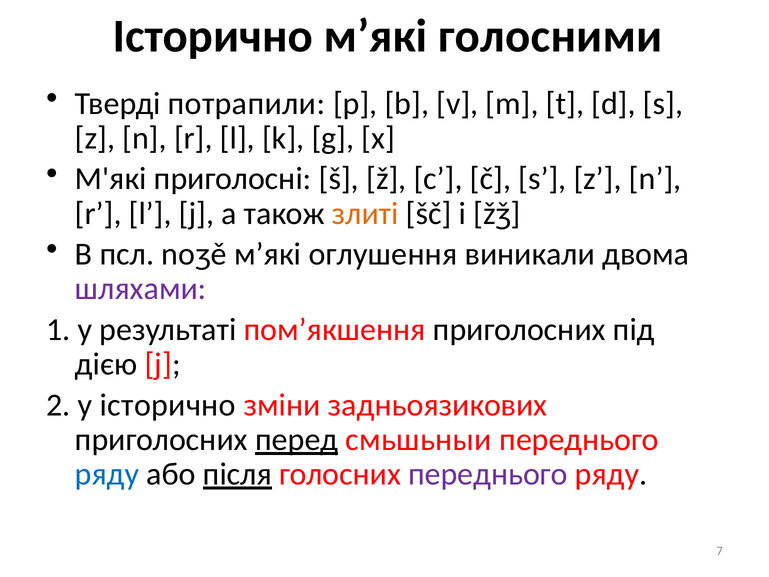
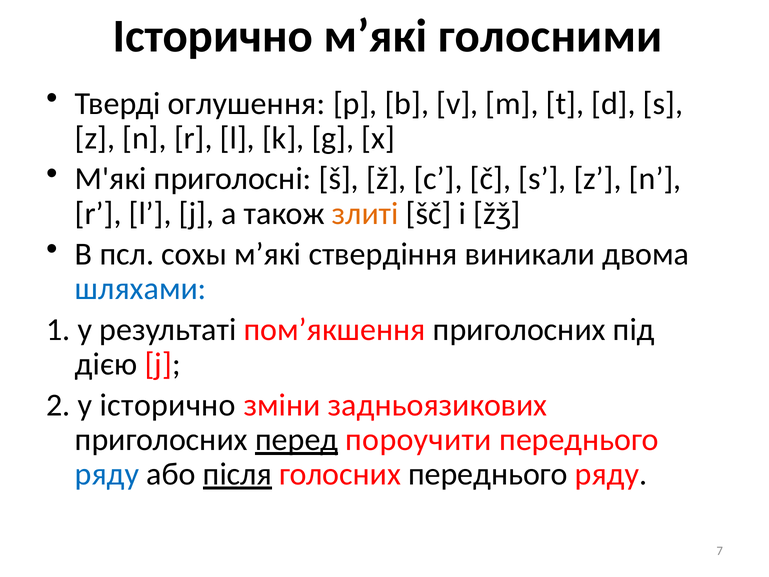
потрапили: потрапили -> оглушення (247, 103)
noʒě: noʒě -> сохы (194, 254)
оглушення: оглушення -> ствердіння (383, 254)
шляхами colour: purple -> blue (141, 289)
смьшьныи: смьшьныи -> пороучити (419, 439)
переднього colour: purple -> black (488, 474)
